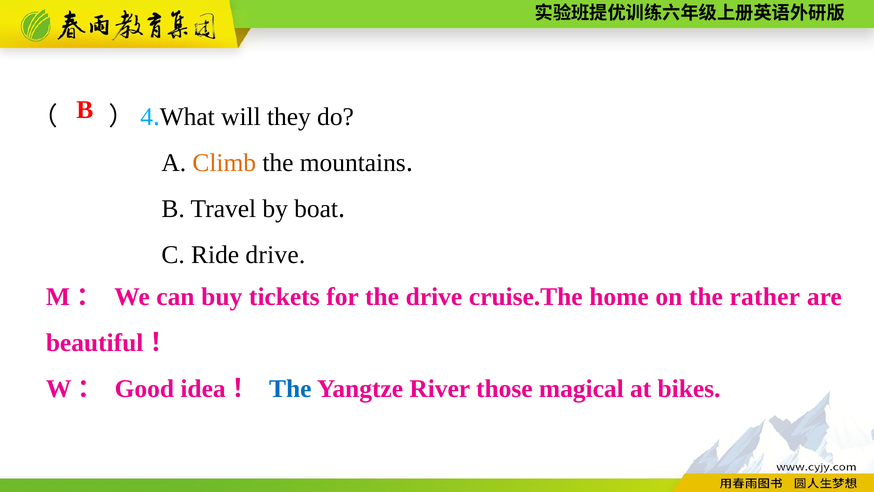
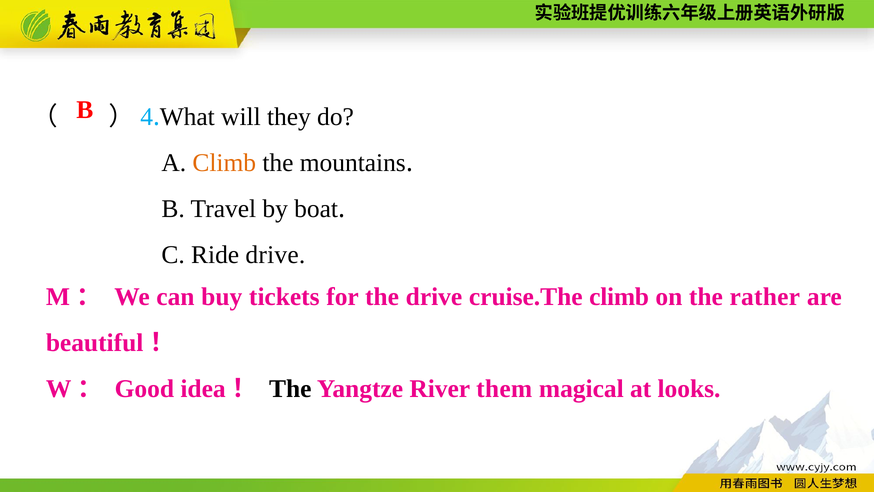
cruise.The home: home -> climb (619, 297)
The colour: blue -> black (290, 388)
those: those -> them (504, 388)
bikes: bikes -> looks (689, 388)
